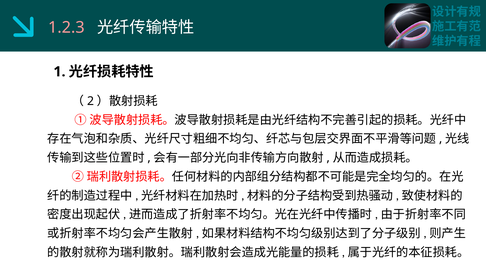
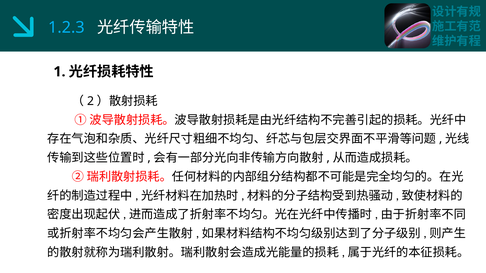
1.2.3 colour: pink -> light blue (66, 27)
